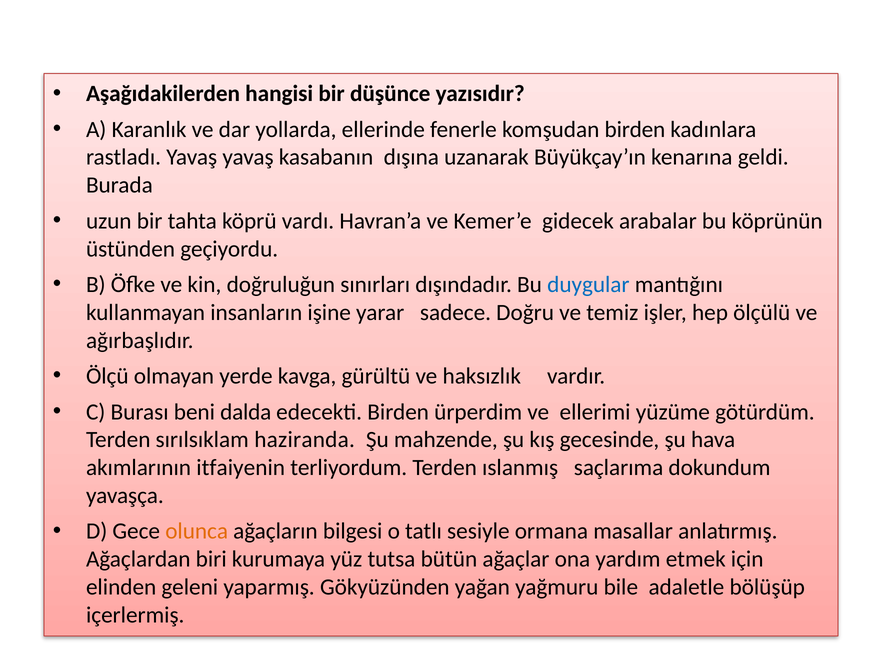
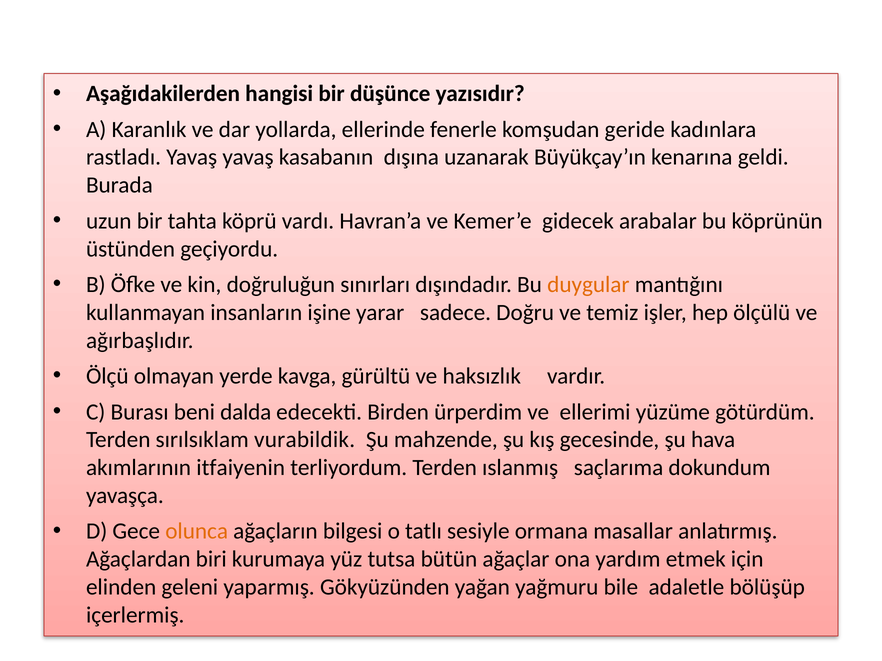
komşudan birden: birden -> geride (635, 130)
duygular colour: blue -> orange (588, 285)
haziranda: haziranda -> vurabildik (305, 440)
